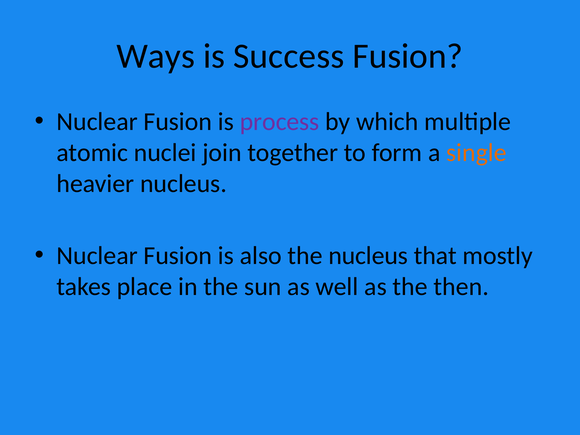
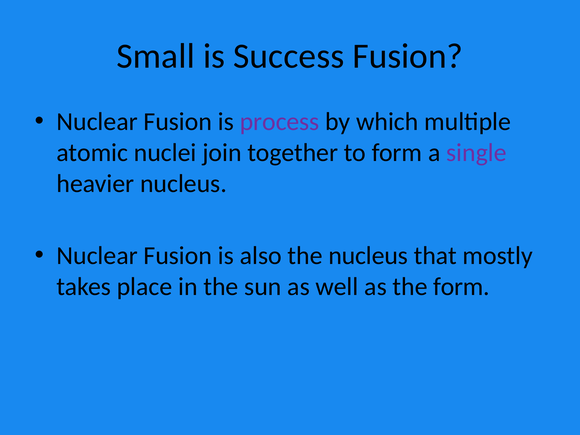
Ways: Ways -> Small (156, 56)
single colour: orange -> purple (476, 153)
the then: then -> form (461, 287)
